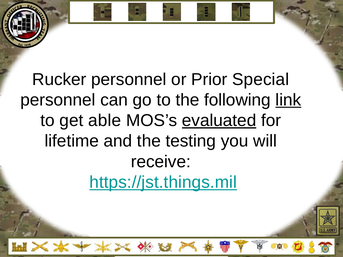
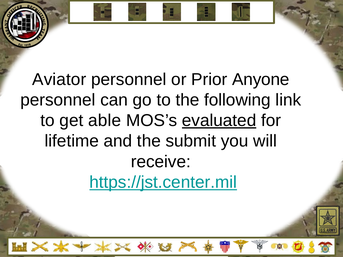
Rucker: Rucker -> Aviator (59, 79)
Special: Special -> Anyone (261, 79)
link underline: present -> none (288, 100)
testing: testing -> submit (191, 141)
https://jst.things.mil: https://jst.things.mil -> https://jst.center.mil (163, 182)
